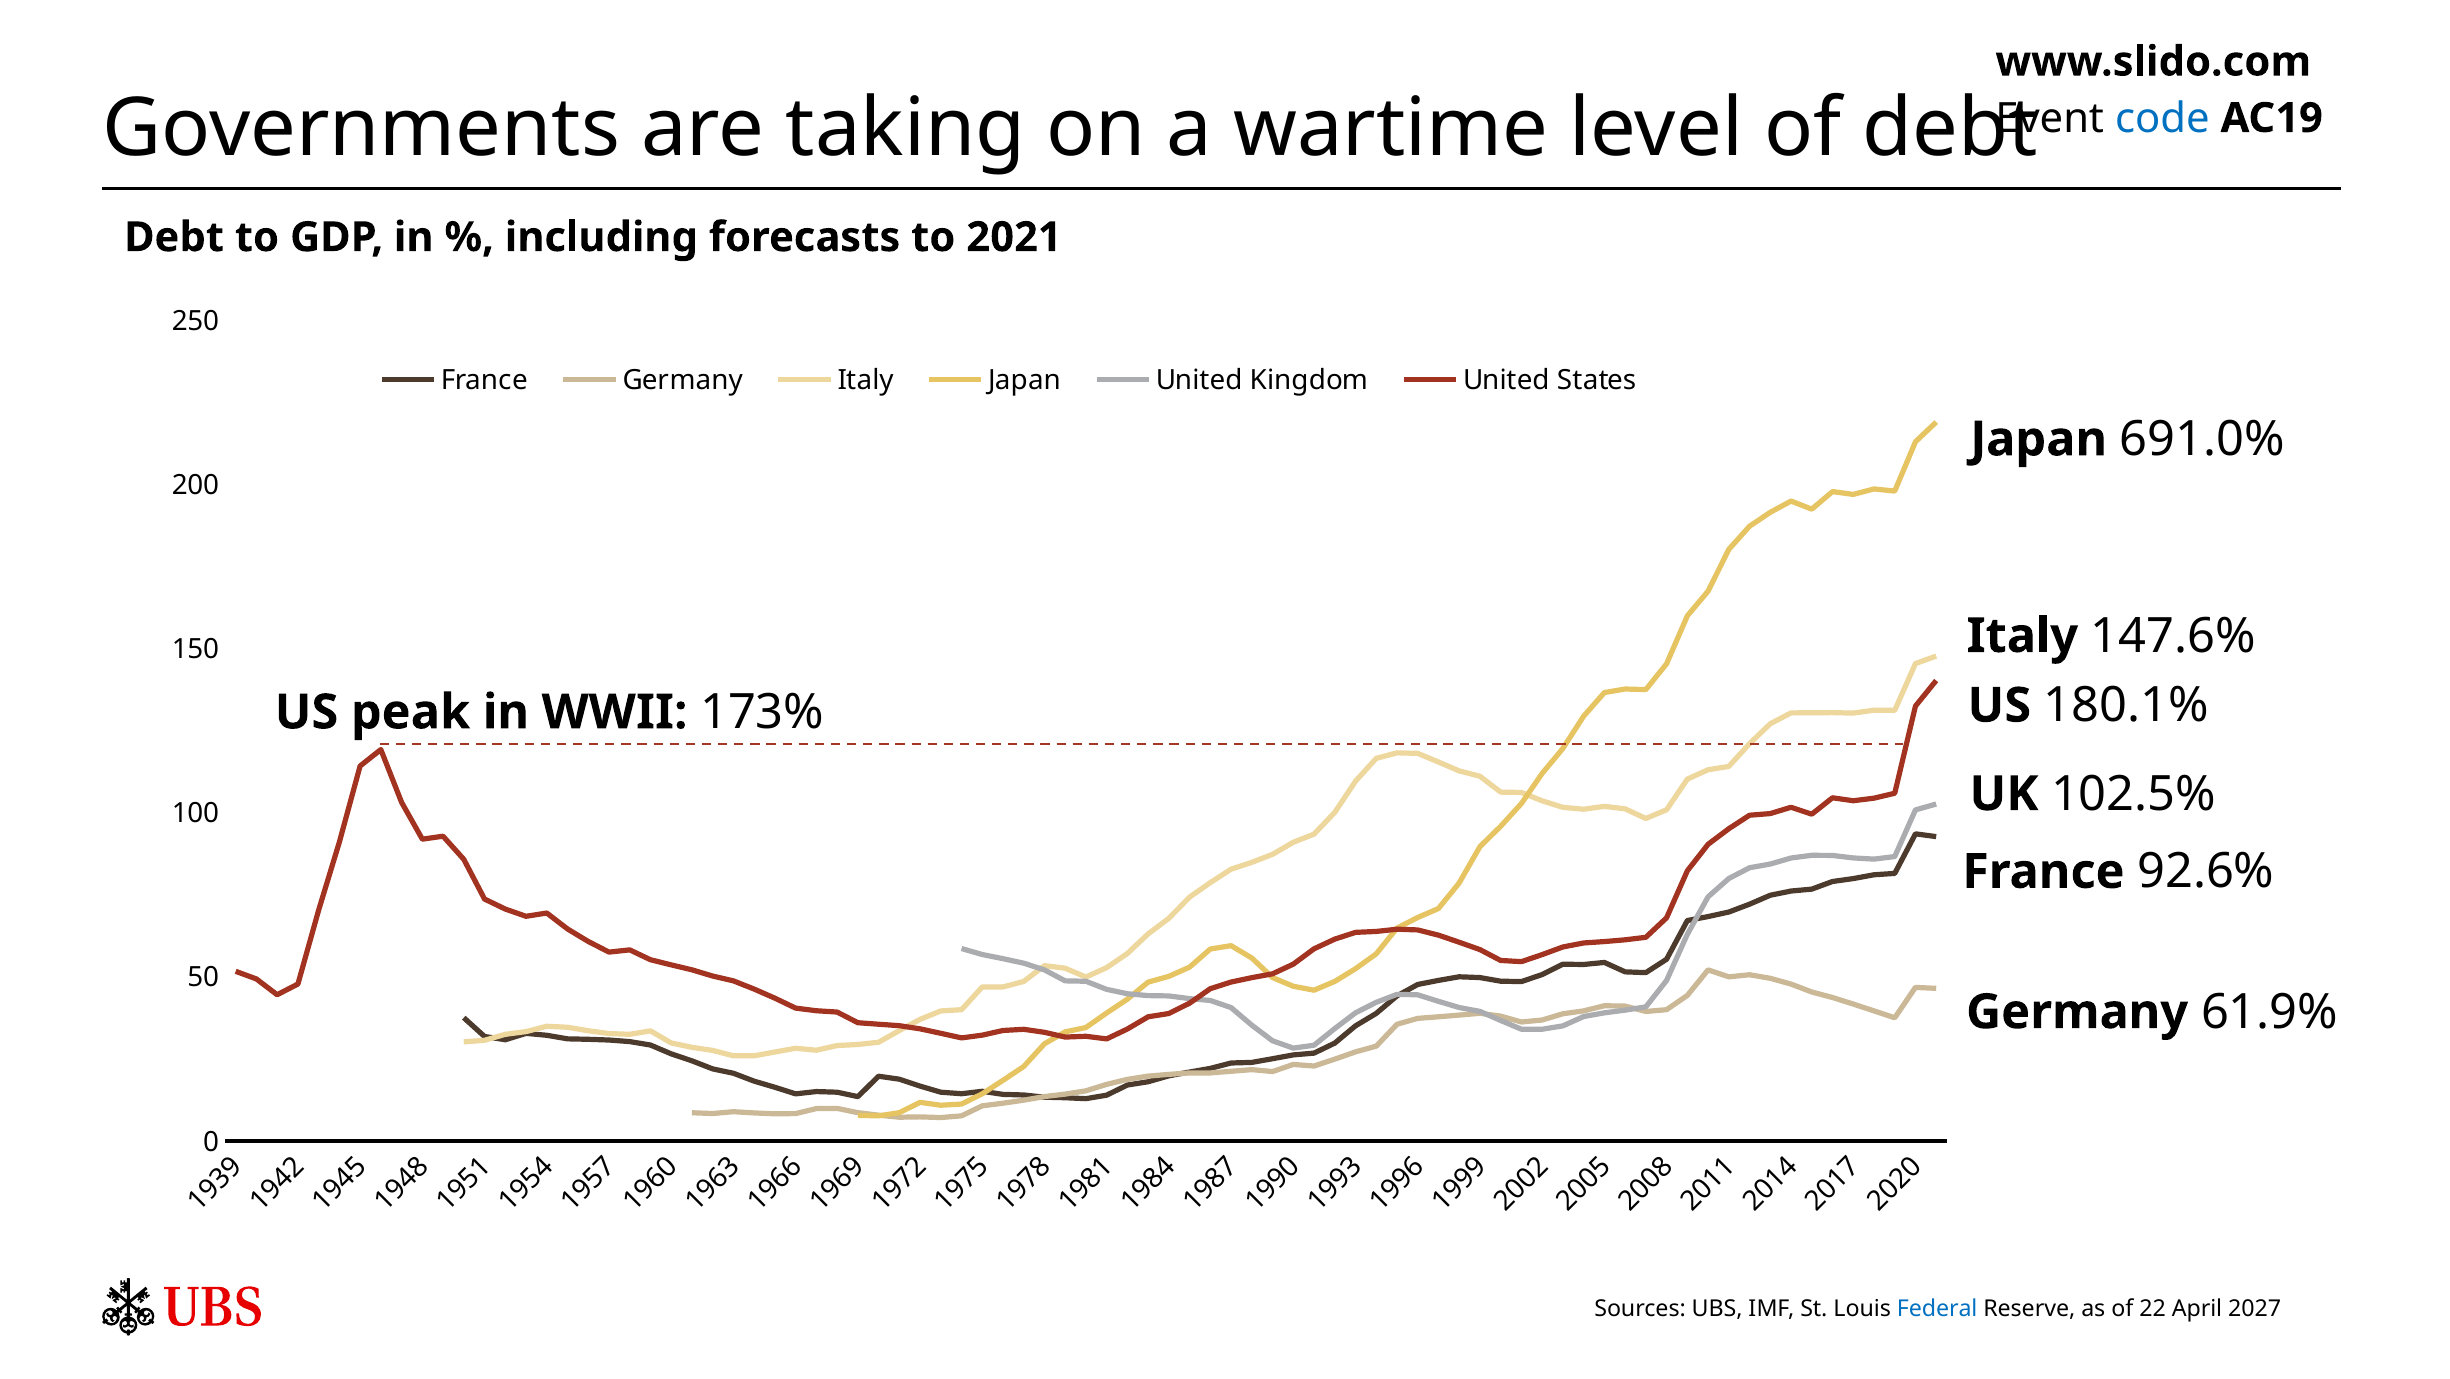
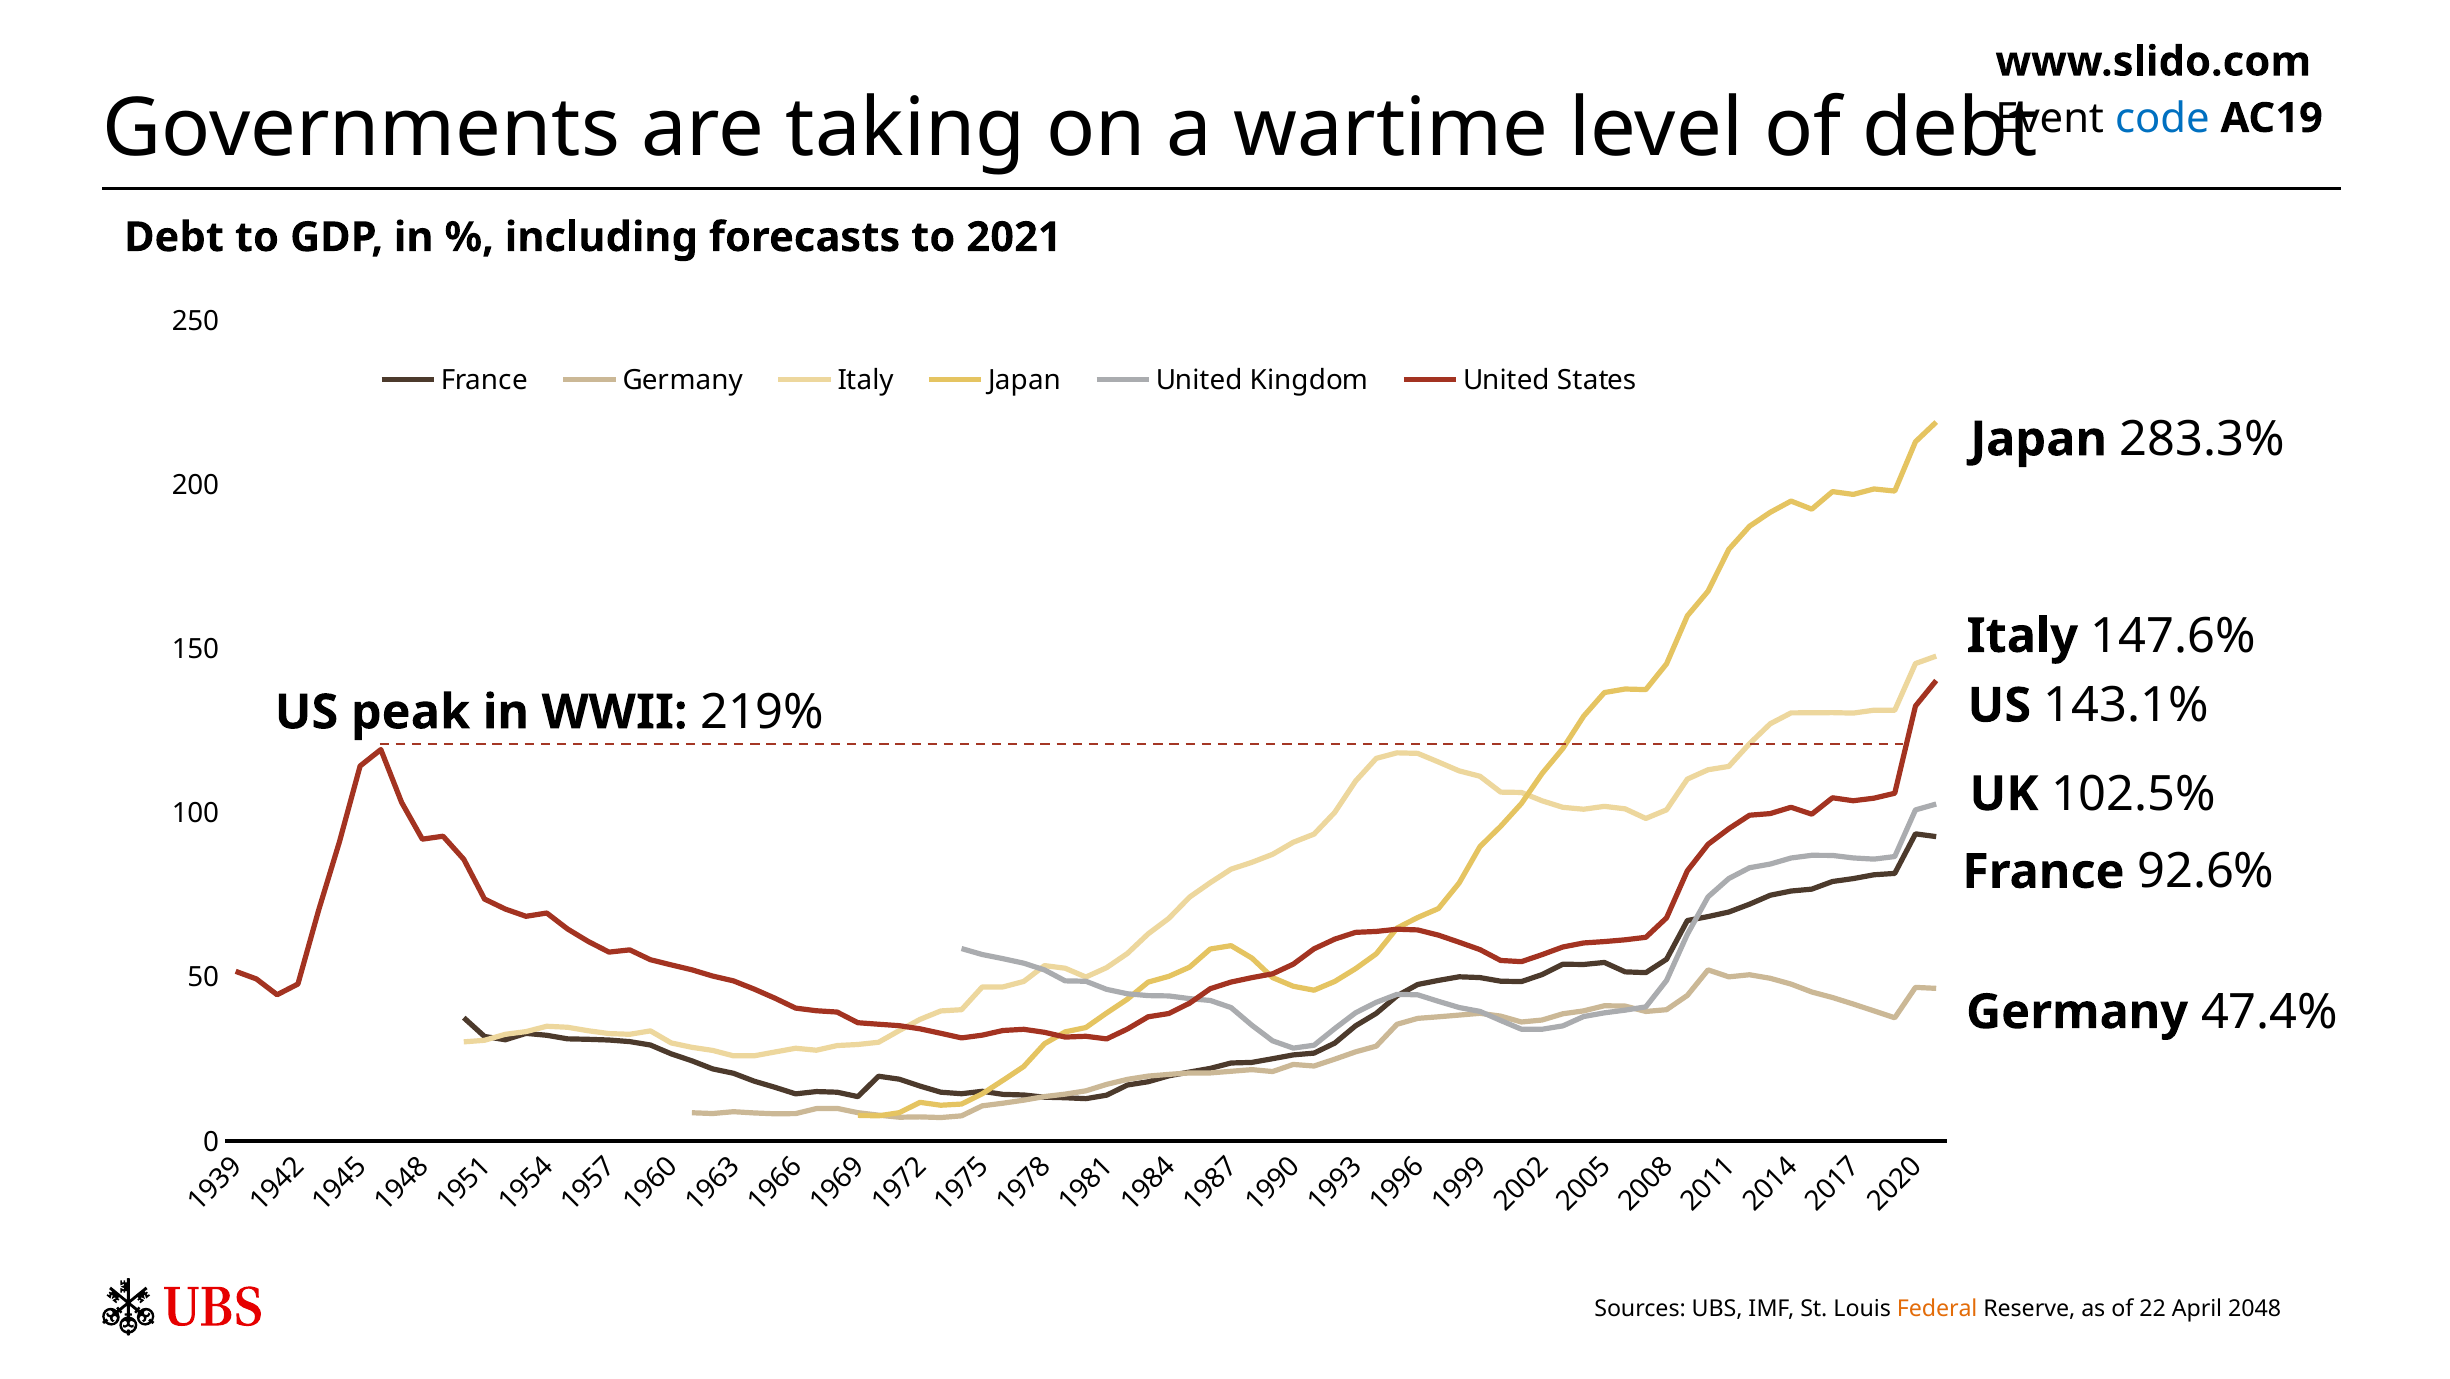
691.0%: 691.0% -> 283.3% (2202, 439)
180.1%: 180.1% -> 143.1% (2126, 706)
173%: 173% -> 219% (762, 712)
61.9%: 61.9% -> 47.4% (2270, 1012)
Federal colour: blue -> orange (1937, 1309)
2027: 2027 -> 2048 (2255, 1309)
